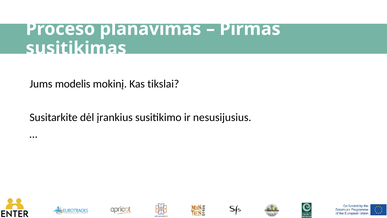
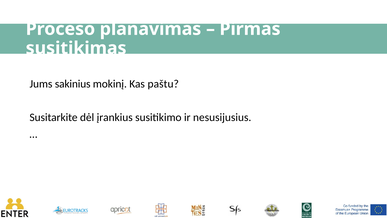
modelis: modelis -> sakinius (73, 84)
tikslai: tikslai -> paštu (163, 84)
